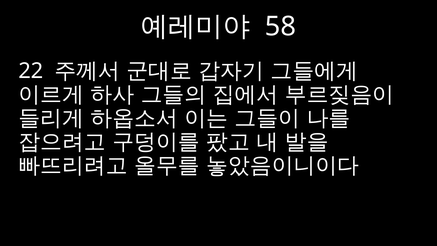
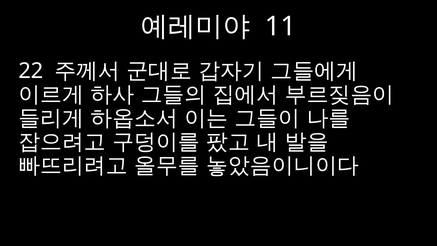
58: 58 -> 11 (280, 26)
